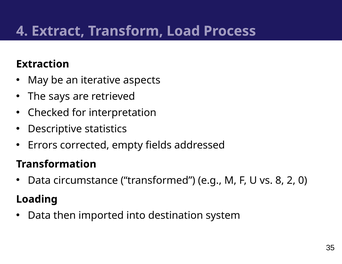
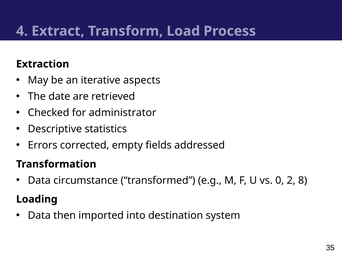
says: says -> date (59, 97)
interpretation: interpretation -> administrator (123, 113)
8: 8 -> 0 (280, 181)
0: 0 -> 8 (303, 181)
